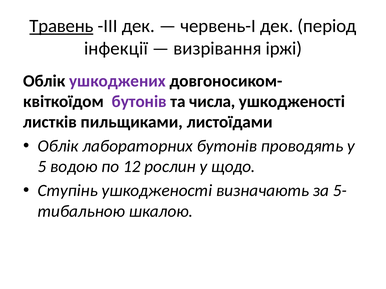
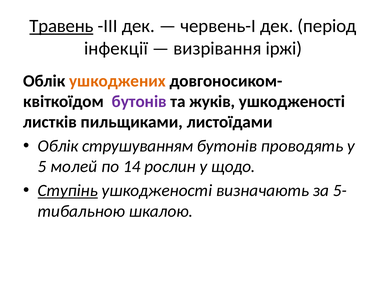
ушкоджених colour: purple -> orange (117, 81)
числа: числа -> жуків (212, 102)
лабораторних: лабораторних -> струшуванням (138, 146)
водою: водою -> молей (74, 167)
12: 12 -> 14 (132, 167)
Ступінь underline: none -> present (68, 191)
